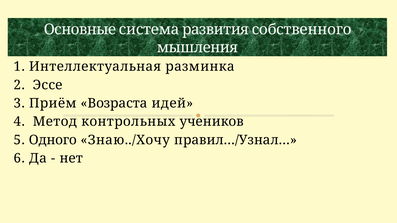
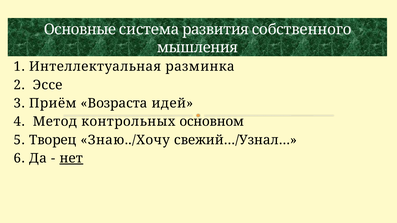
учеников: учеников -> основном (212, 122)
Одного: Одного -> Творец (53, 140)
правил…/Узнал…: правил…/Узнал… -> свежий…/Узнал… (236, 140)
нет underline: none -> present (71, 159)
